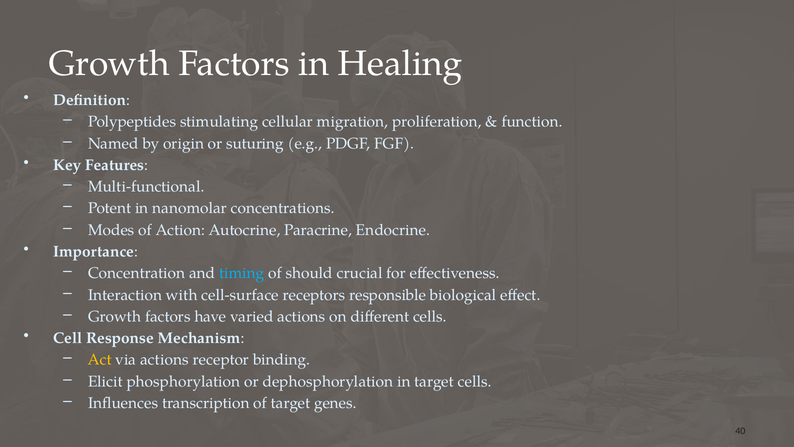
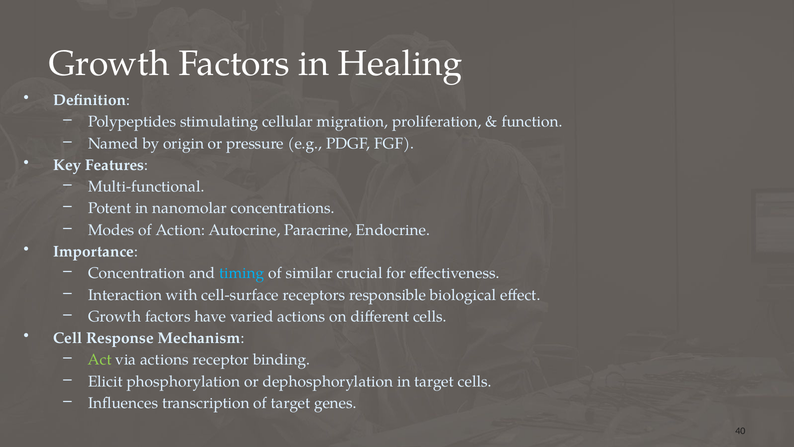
suturing: suturing -> pressure (255, 143)
should: should -> similar (309, 273)
Act colour: yellow -> light green (100, 360)
